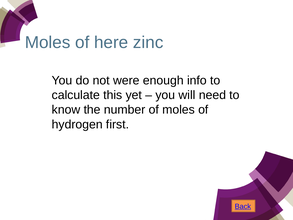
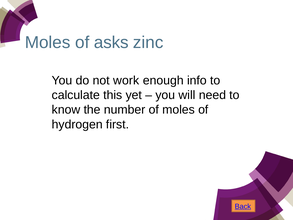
here: here -> asks (111, 42)
were: were -> work (126, 80)
